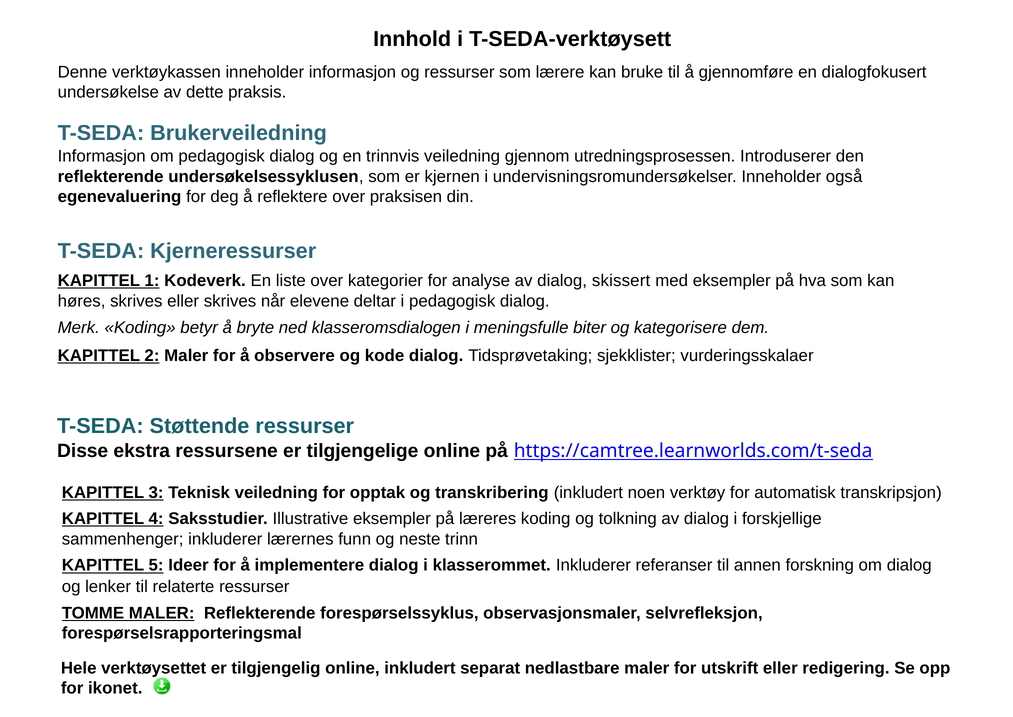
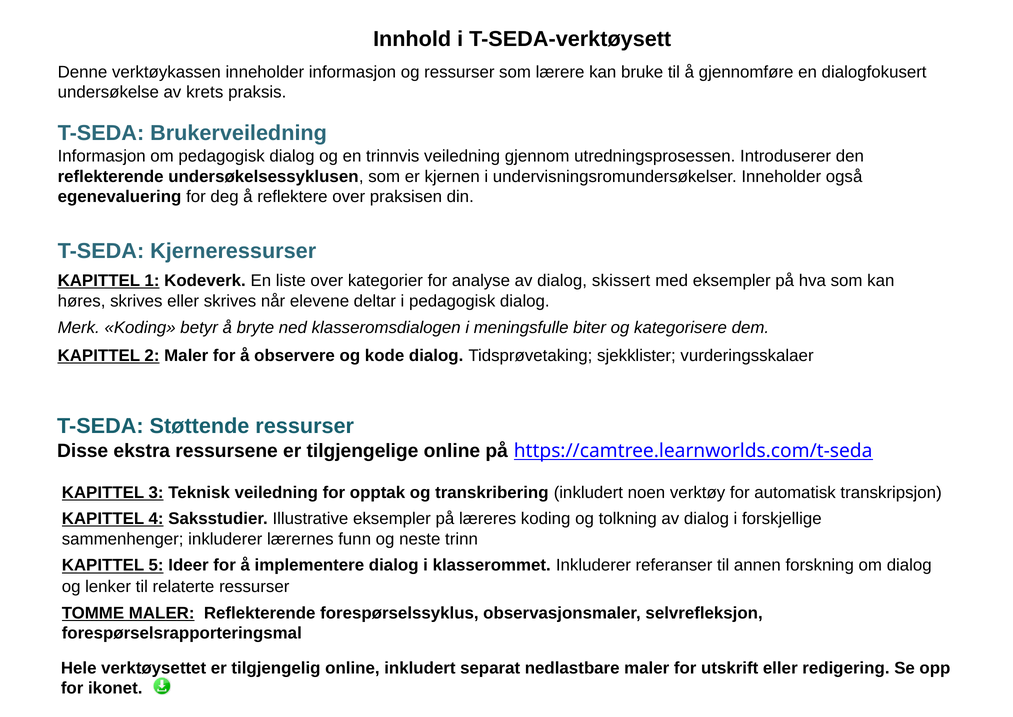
dette: dette -> krets (205, 92)
